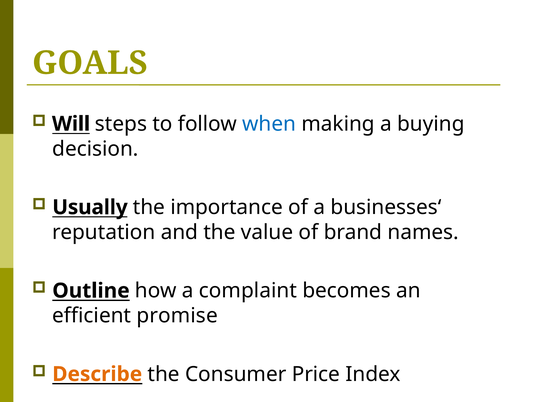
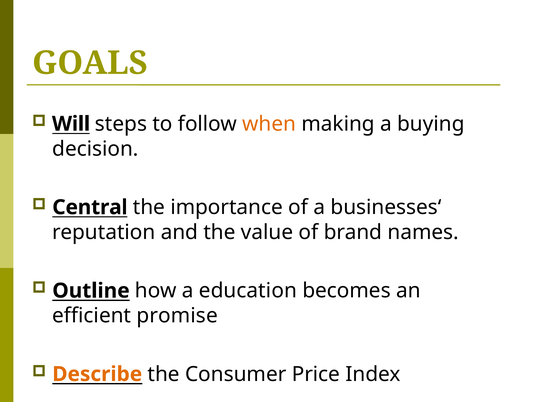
when colour: blue -> orange (269, 124)
Usually: Usually -> Central (90, 207)
complaint: complaint -> education (248, 291)
